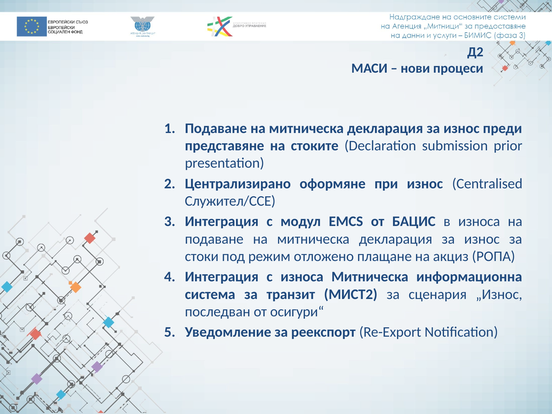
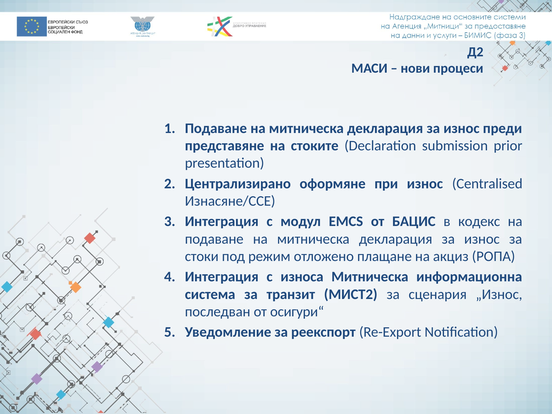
Служител/CCE: Служител/CCE -> Изнасяне/CCE (230, 201)
в износа: износа -> кодекс (479, 221)
